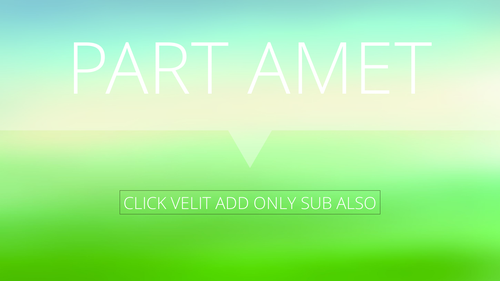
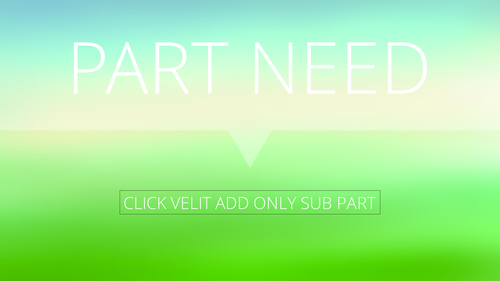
AMET: AMET -> NEED (340, 70)
SUB ALSO: ALSO -> PART (356, 204)
